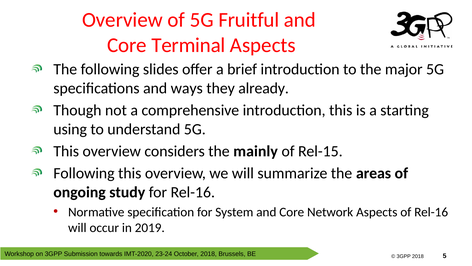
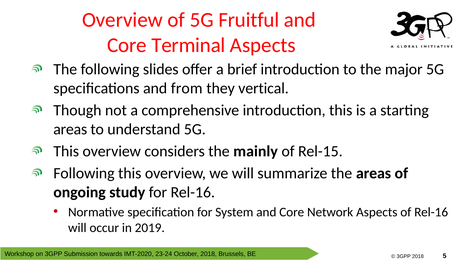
ways: ways -> from (187, 88)
already: already -> vertical (264, 88)
using: using -> areas (70, 129)
